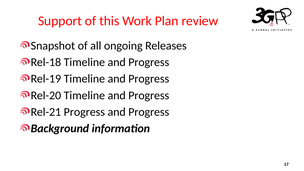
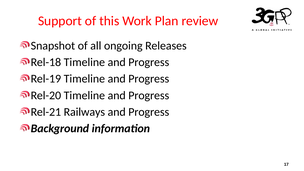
Rel-21 Progress: Progress -> Railways (84, 112)
